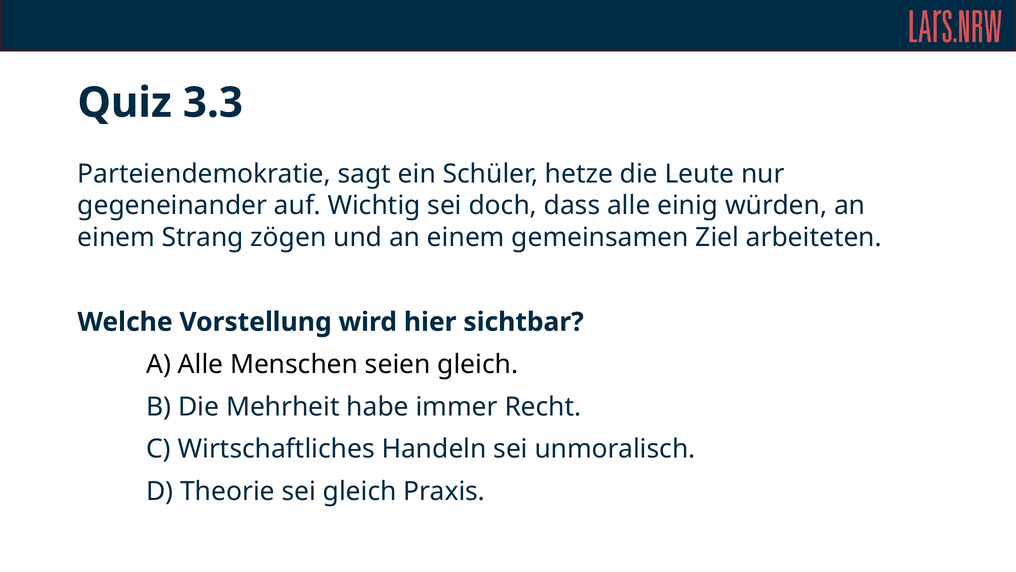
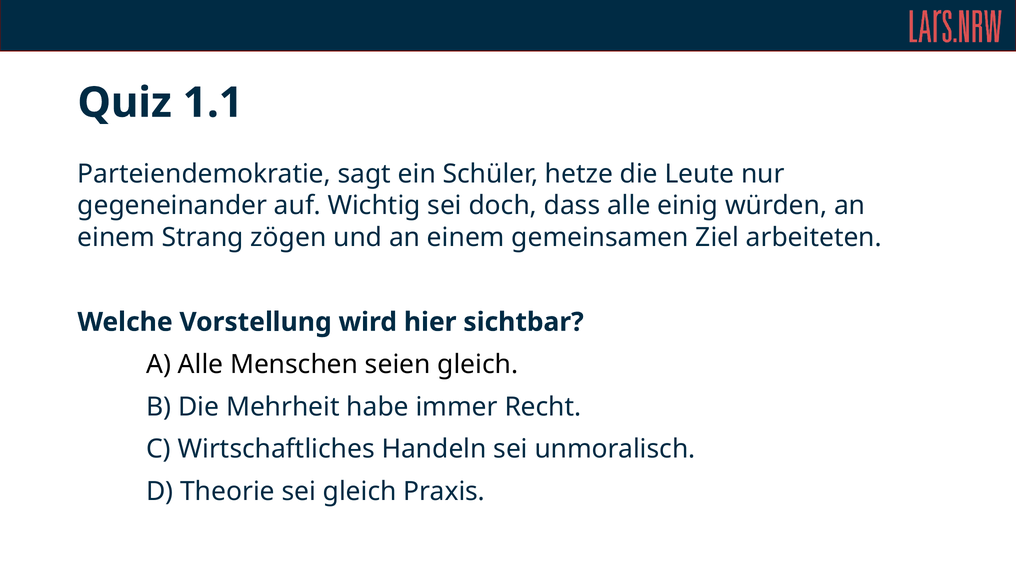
3.3: 3.3 -> 1.1 (213, 103)
